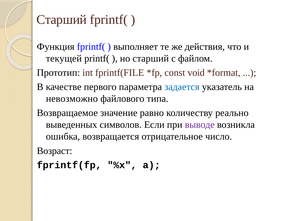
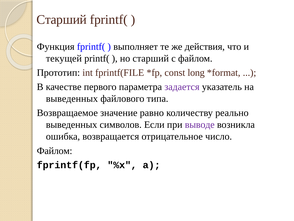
void: void -> long (196, 72)
задается colour: blue -> purple (182, 87)
невозможно: невозможно -> выведенных (72, 98)
Возраст: Возраст -> Файлом (55, 150)
